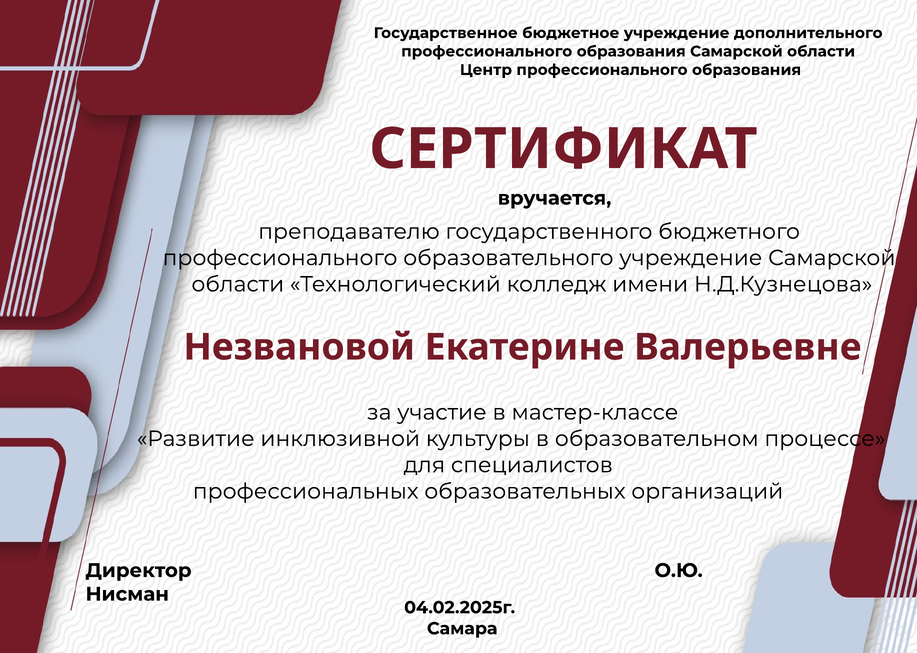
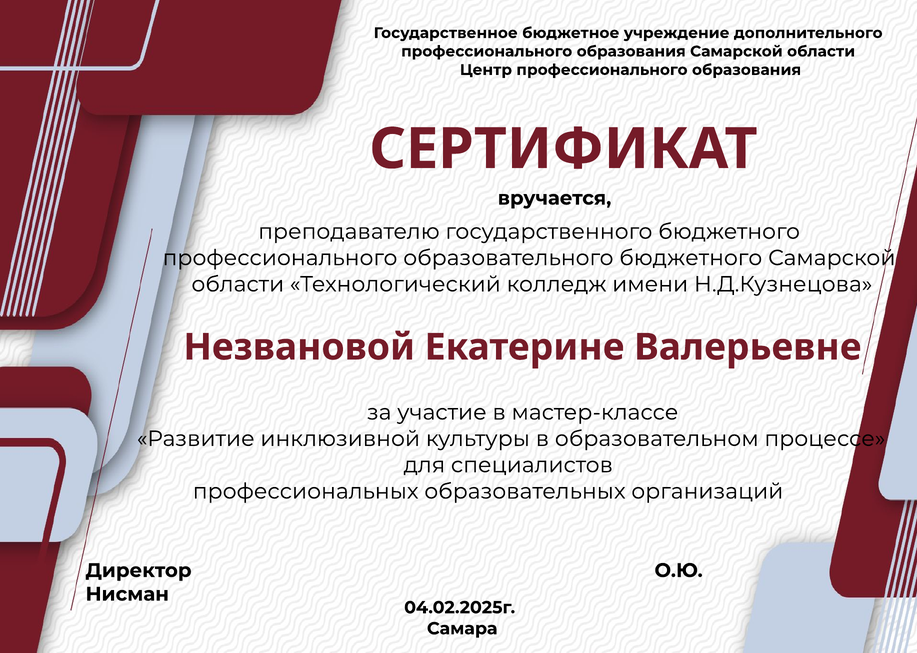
образовательного учреждение: учреждение -> бюджетного (691, 258)
